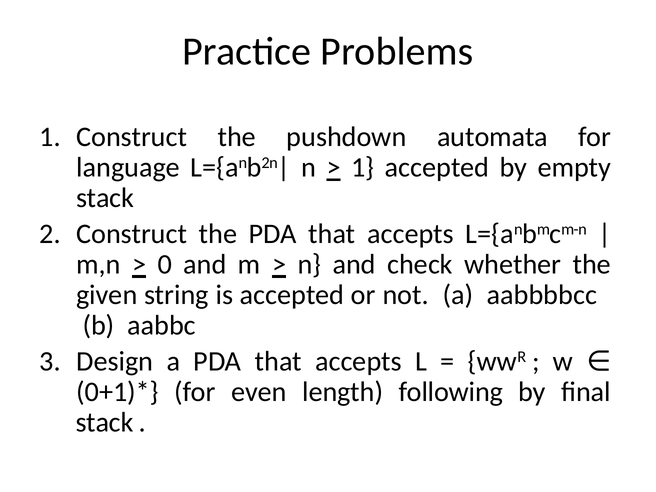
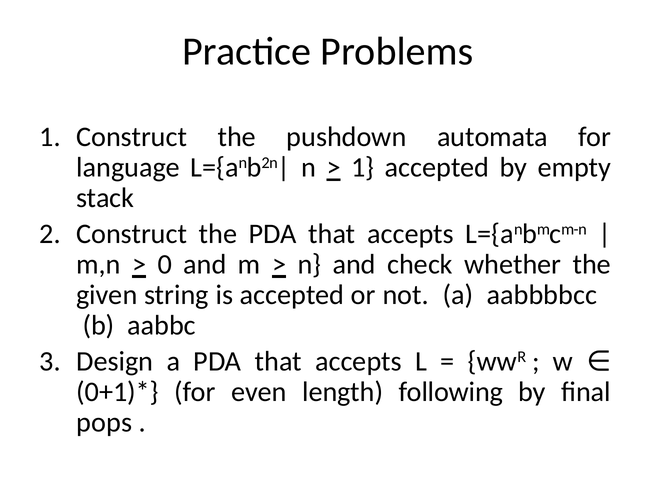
stack: stack -> pops (104, 422)
